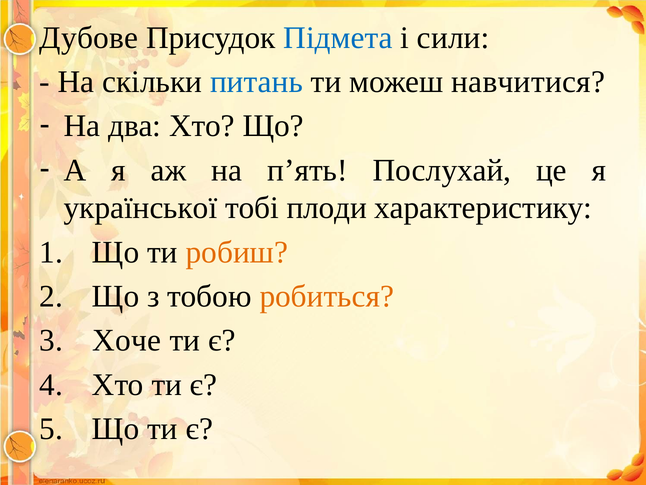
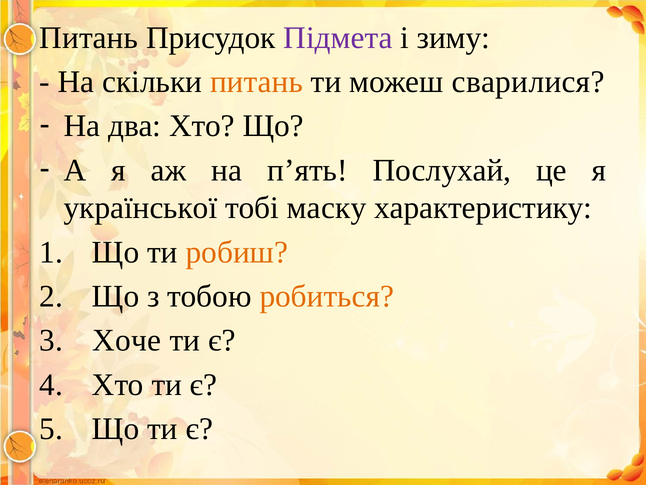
Дубове: Дубове -> Питань (89, 38)
Підмета colour: blue -> purple (338, 38)
сили: сили -> зиму (453, 38)
питань colour: blue -> orange (256, 82)
навчитися: навчитися -> сварилися (528, 82)
плоди: плоди -> маску (327, 208)
